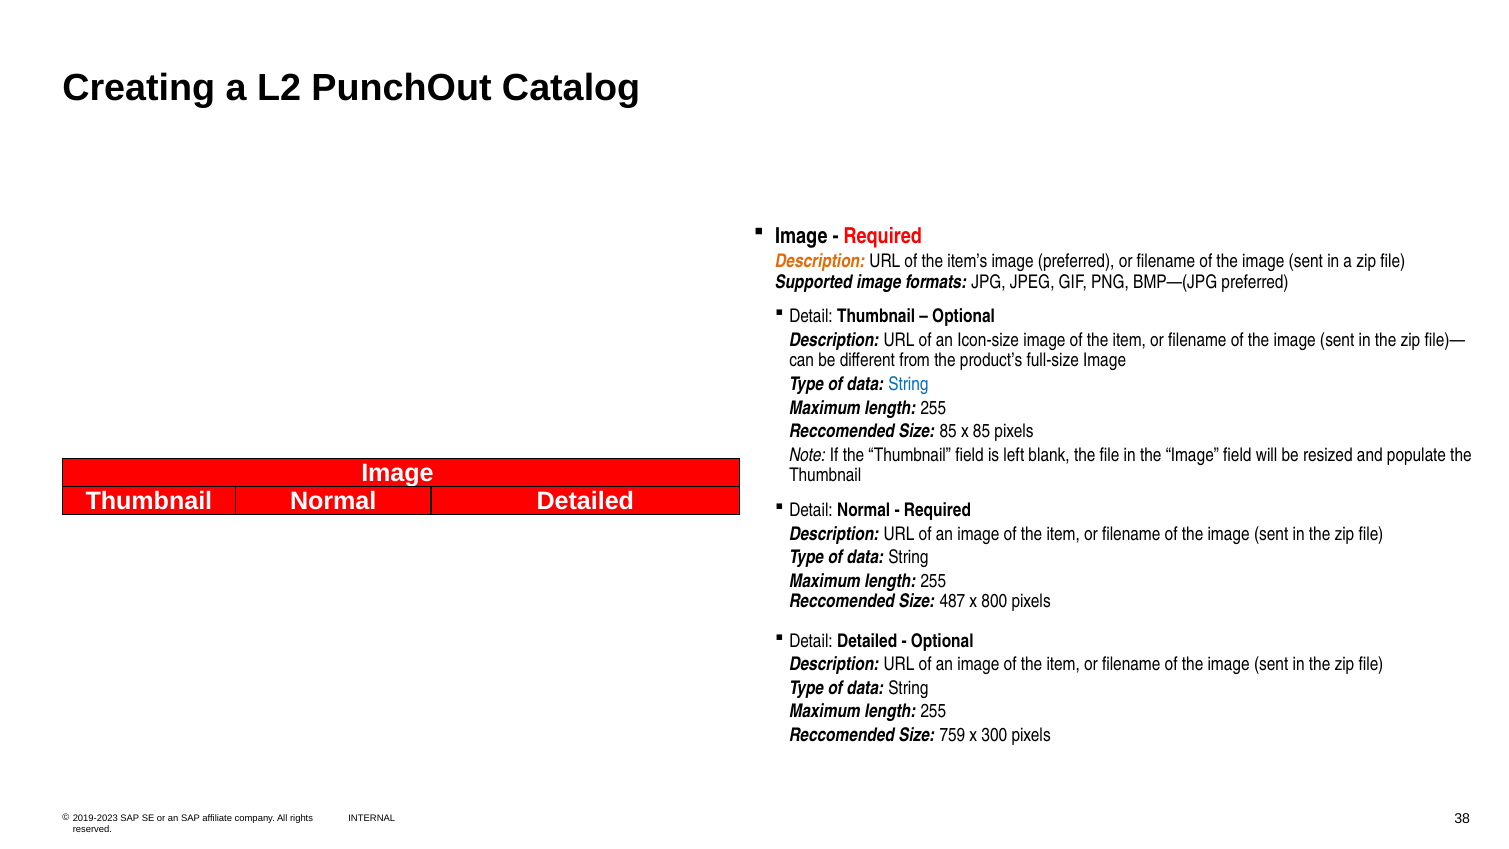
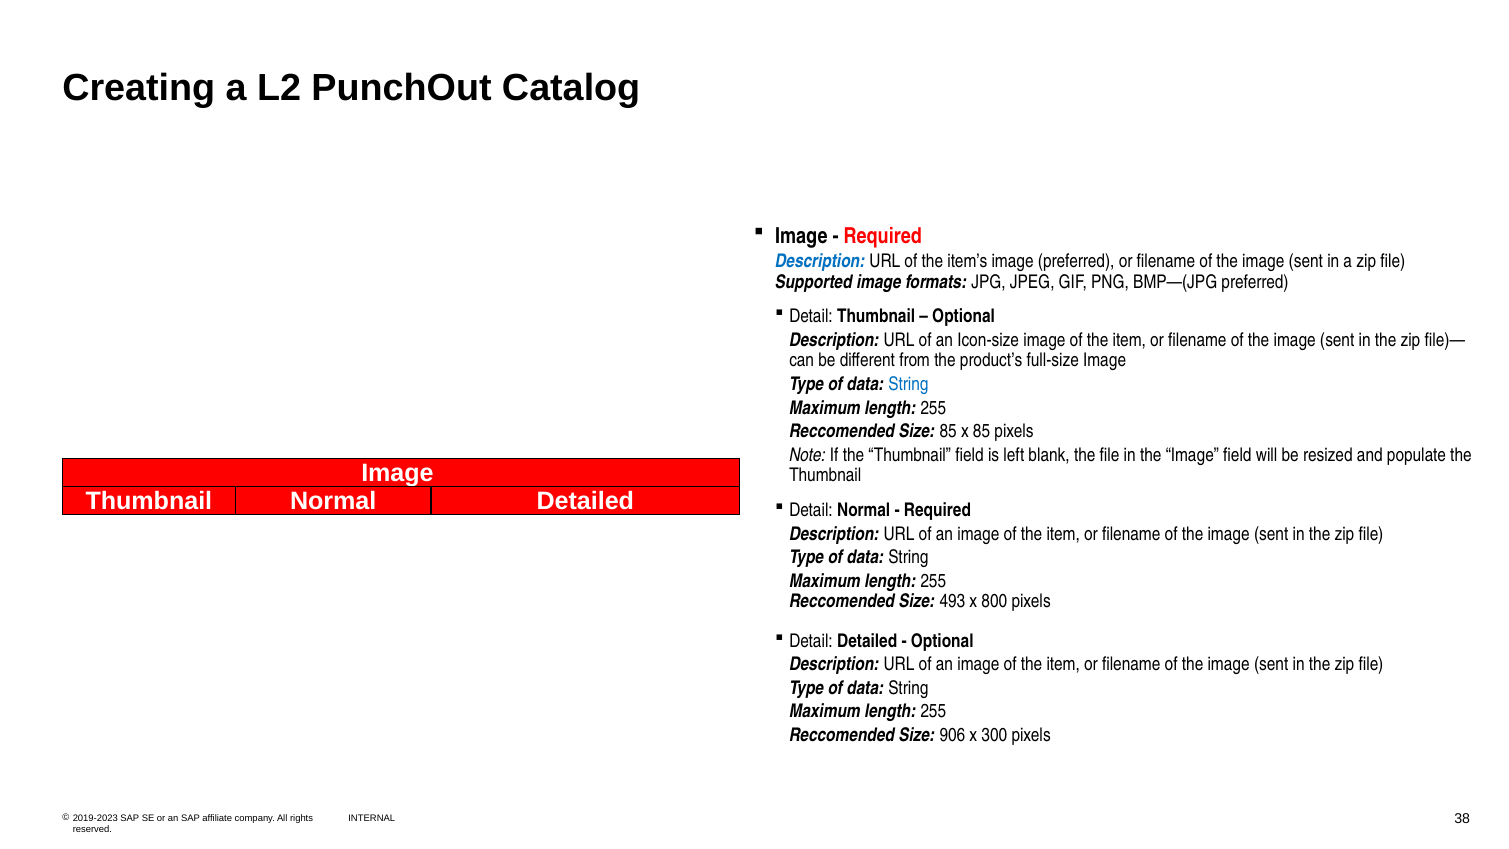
Description colour: orange -> blue (820, 261)
487: 487 -> 493 (952, 601)
759: 759 -> 906 (952, 735)
